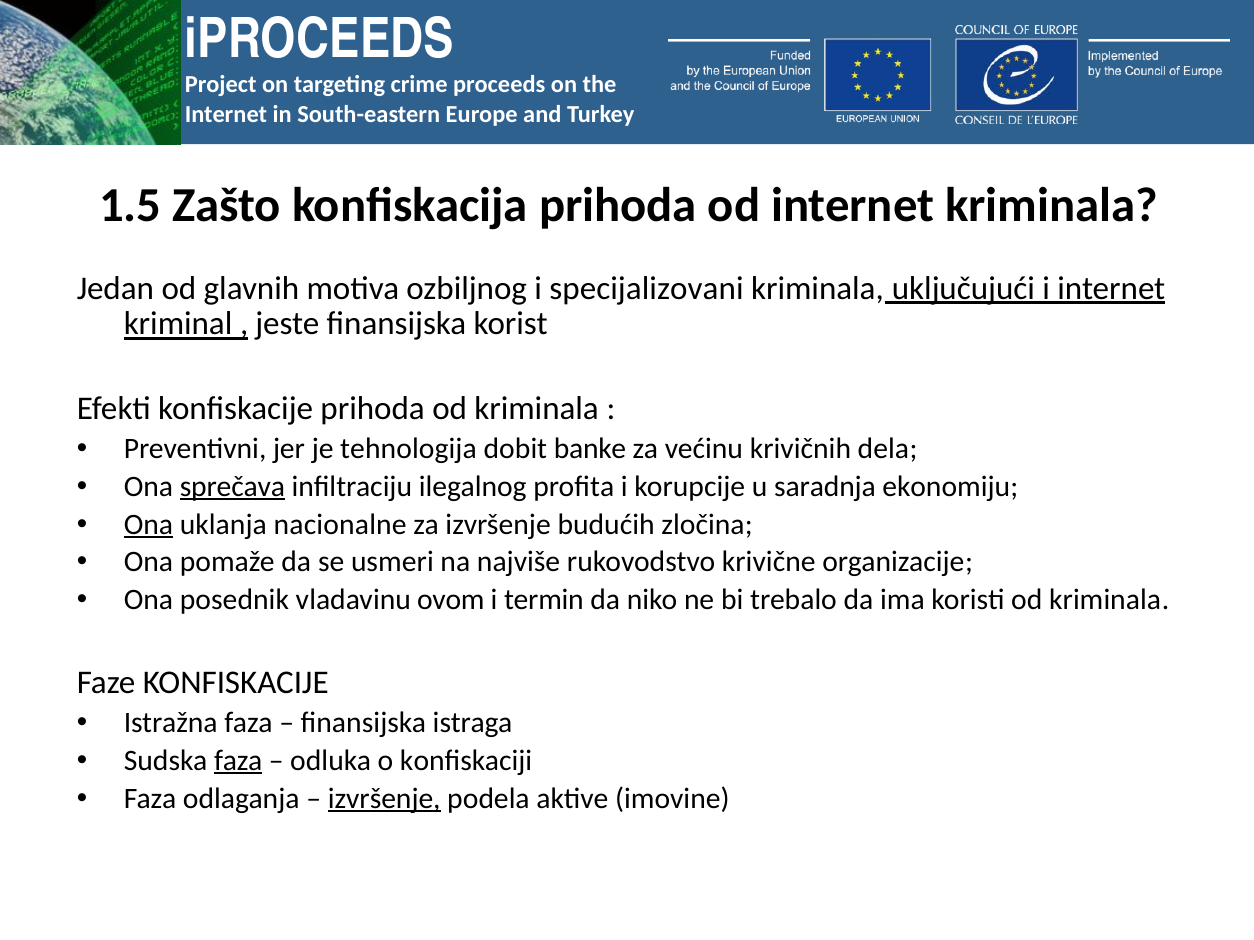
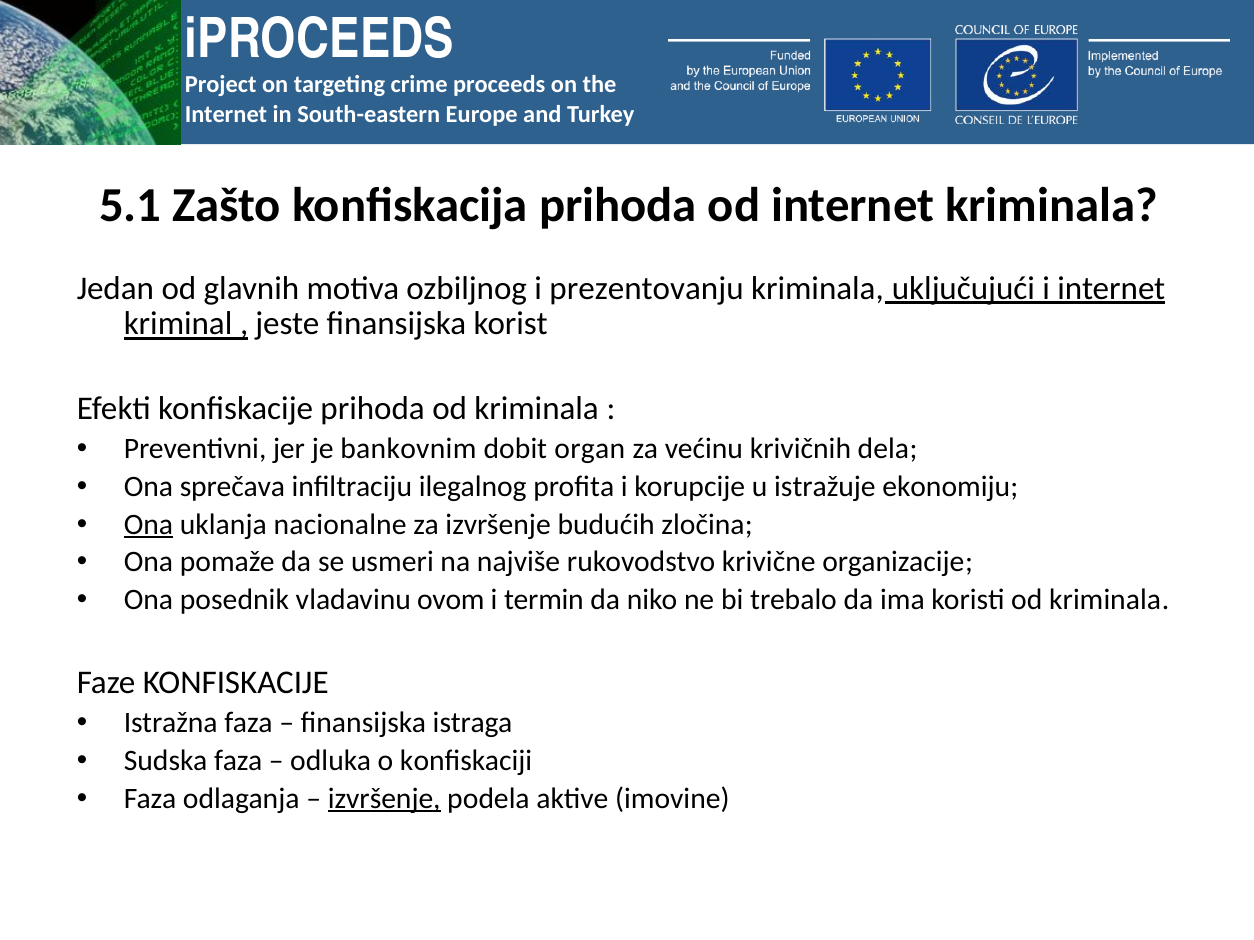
1.5: 1.5 -> 5.1 (130, 206)
specijalizovani: specijalizovani -> prezentovanju (647, 288)
tehnologija: tehnologija -> bankovnim (408, 449)
banke: banke -> organ (590, 449)
sprečava underline: present -> none (232, 487)
saradnja: saradnja -> istražuje (825, 487)
faza underline: present -> none (238, 761)
